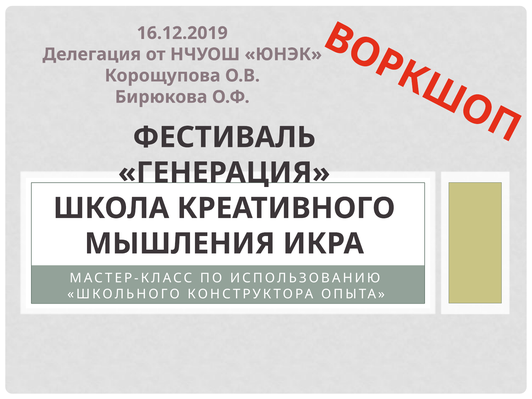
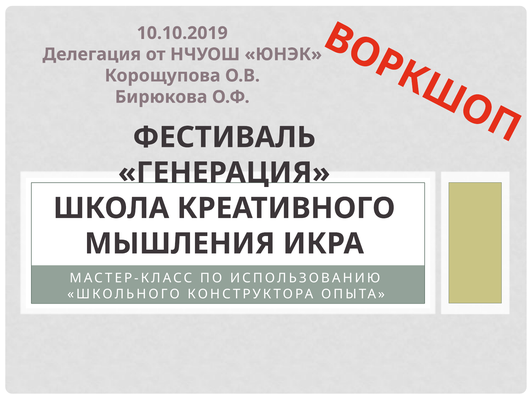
16.12.2019: 16.12.2019 -> 10.10.2019 (182, 33)
